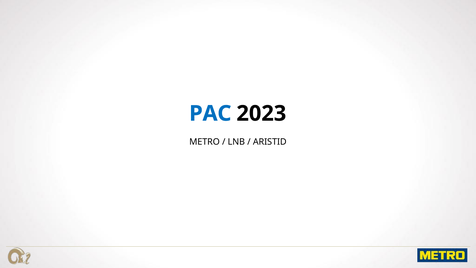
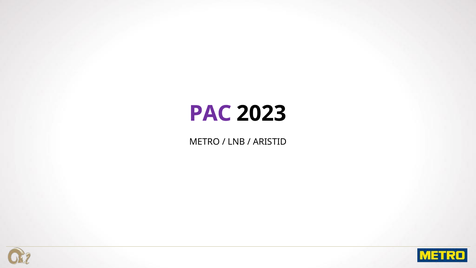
PAC colour: blue -> purple (210, 113)
